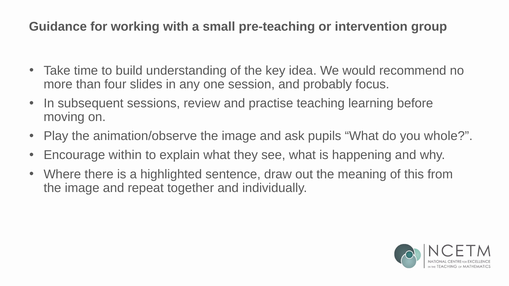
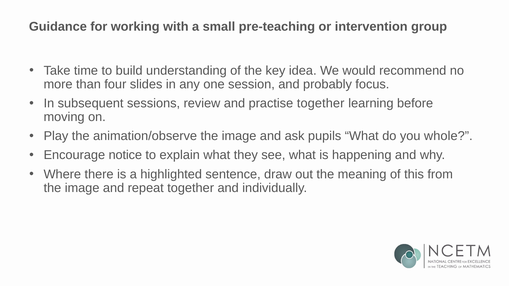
practise teaching: teaching -> together (321, 103)
within: within -> notice (125, 155)
